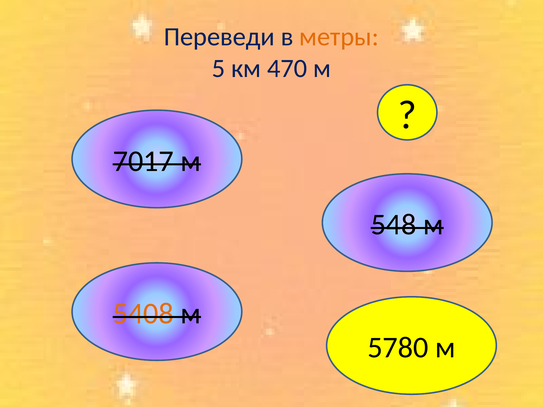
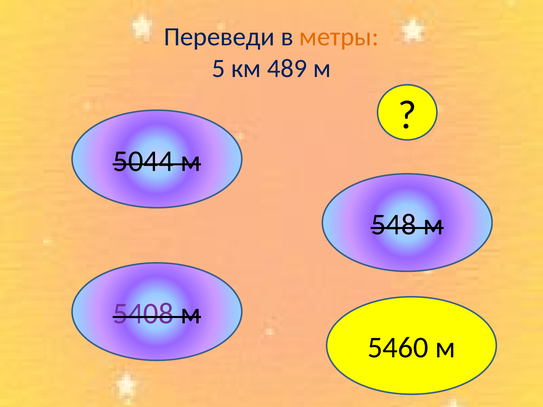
470: 470 -> 489 (287, 68)
7017: 7017 -> 5044 (143, 161)
5408 colour: orange -> purple (143, 314)
5780: 5780 -> 5460 (398, 348)
